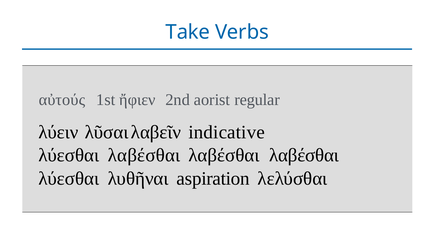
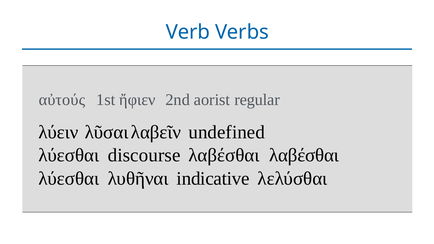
Take: Take -> Verb (188, 32)
indicative: indicative -> undefined (227, 132)
λύεσθαι λαβέσθαι: λαβέσθαι -> discourse (144, 155)
aspiration: aspiration -> indicative (213, 179)
